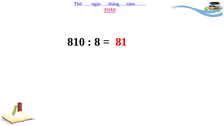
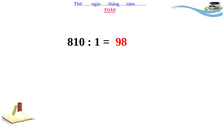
8: 8 -> 1 (97, 42)
81: 81 -> 98 (121, 42)
